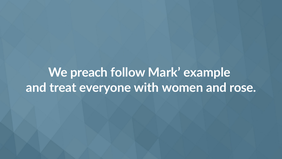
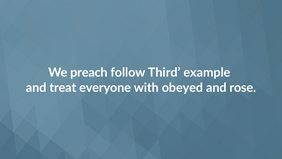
Mark: Mark -> Third (164, 72)
women: women -> obeyed (182, 88)
